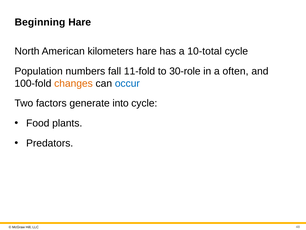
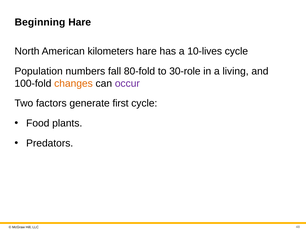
10-total: 10-total -> 10-lives (205, 51)
11-fold: 11-fold -> 80-fold (139, 71)
often: often -> living (236, 71)
occur colour: blue -> purple (127, 83)
into: into -> first (121, 103)
